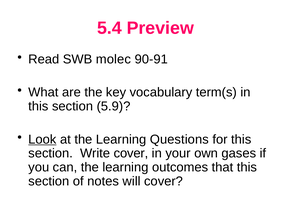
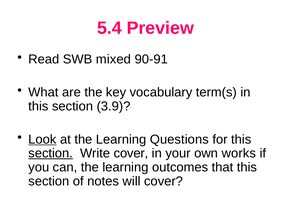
molec: molec -> mixed (113, 59)
5.9: 5.9 -> 3.9 (114, 106)
section underline: none -> present (51, 153)
gases: gases -> works (239, 153)
